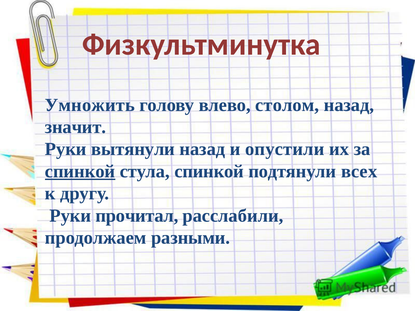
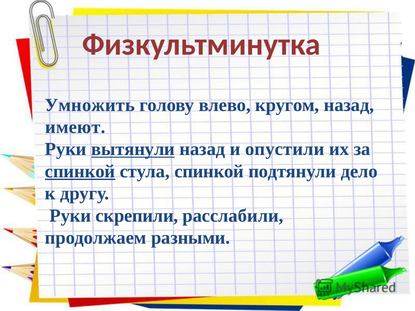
столом: столом -> кругом (287, 105)
значит: значит -> имеют (75, 127)
вытянули underline: none -> present (133, 149)
всех: всех -> дело (359, 171)
прочитал: прочитал -> скрепили (137, 216)
